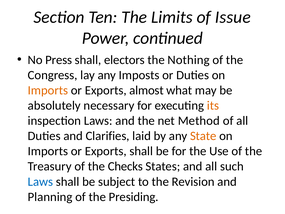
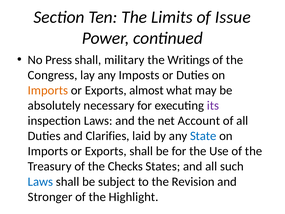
electors: electors -> military (124, 60)
Nothing: Nothing -> Writings (189, 60)
its colour: orange -> purple (213, 105)
Method: Method -> Account (199, 121)
State colour: orange -> blue (203, 136)
Planning: Planning -> Stronger (50, 197)
Presiding: Presiding -> Highlight (134, 197)
